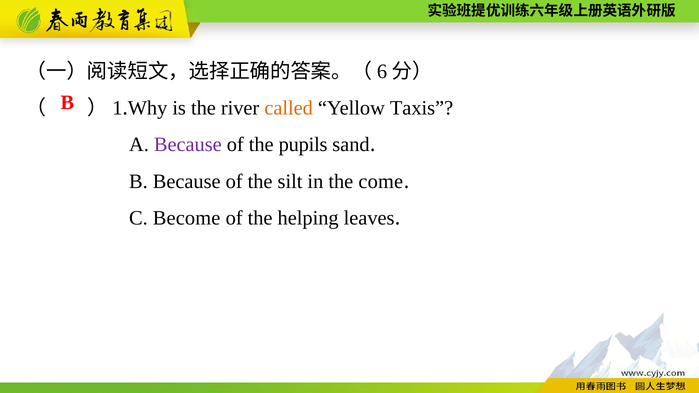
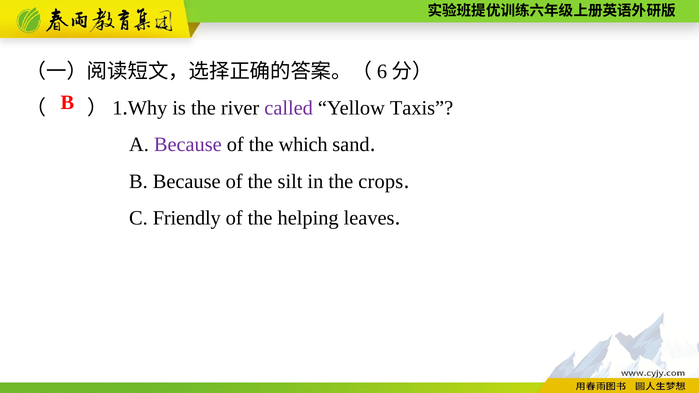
called colour: orange -> purple (289, 108)
pupils: pupils -> which (303, 145)
come: come -> crops (381, 181)
Become: Become -> Friendly (187, 218)
